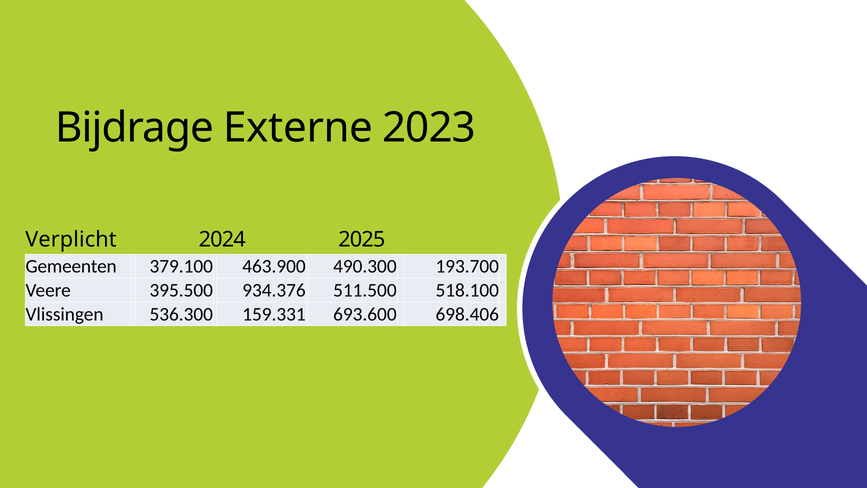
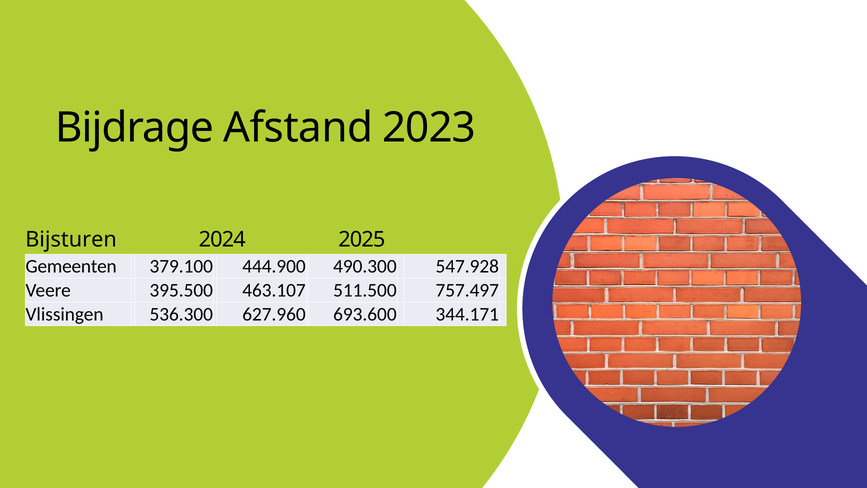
Externe: Externe -> Afstand (298, 128)
Verplicht: Verplicht -> Bijsturen (71, 240)
463.900: 463.900 -> 444.900 (274, 266)
193.700: 193.700 -> 547.928 (467, 266)
934.376: 934.376 -> 463.107 (274, 290)
518.100: 518.100 -> 757.497 (467, 290)
159.331: 159.331 -> 627.960 (274, 314)
698.406: 698.406 -> 344.171 (467, 314)
